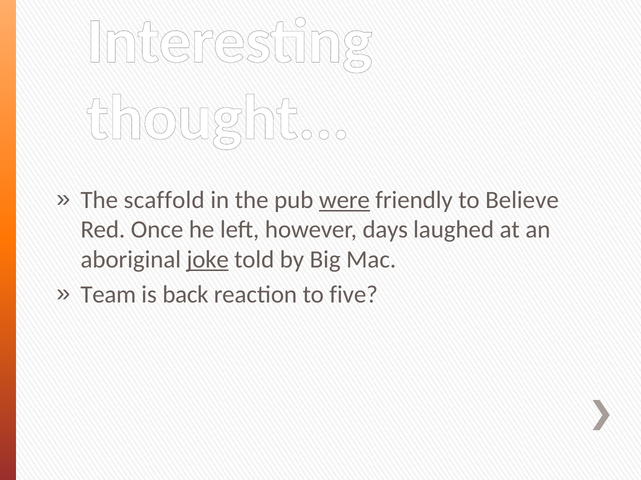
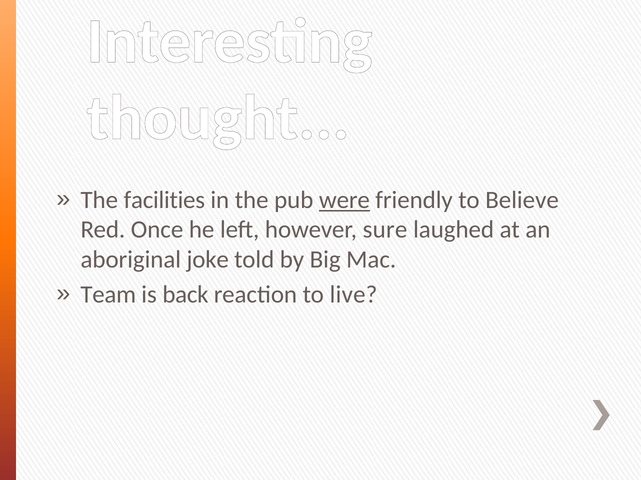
scaffold: scaffold -> facilities (164, 200)
days: days -> sure (385, 230)
joke underline: present -> none (208, 260)
five: five -> live (354, 295)
